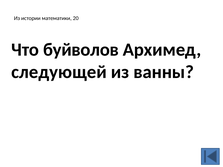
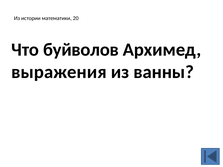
следующей: следующей -> выражения (59, 72)
